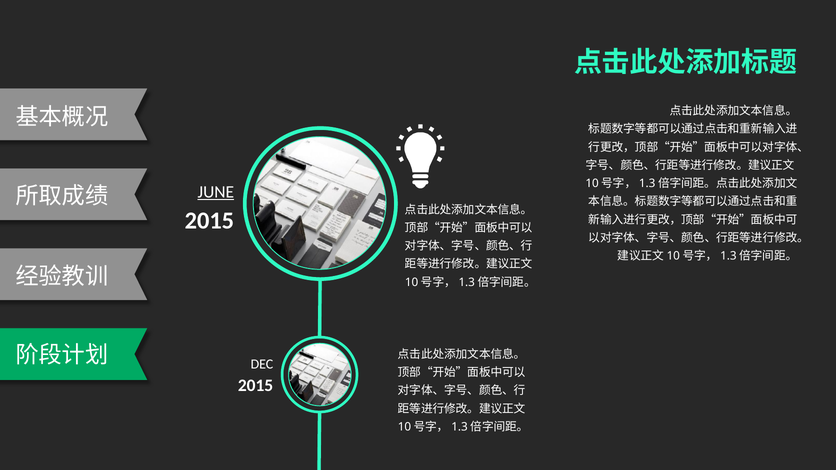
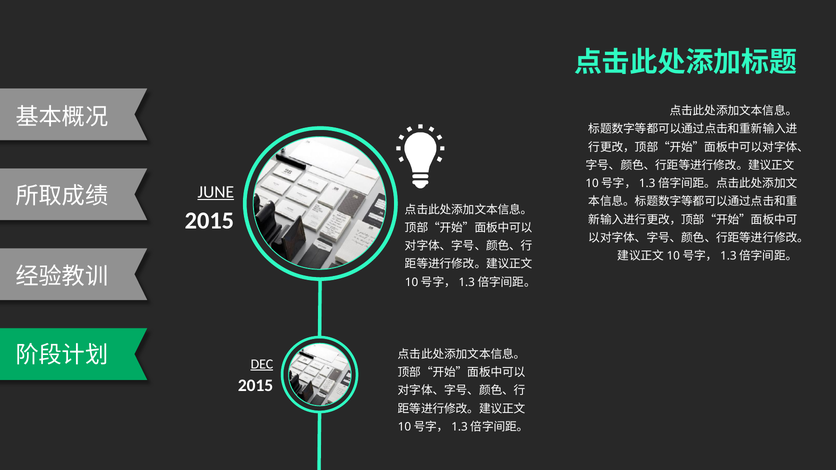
DEC underline: none -> present (262, 364)
